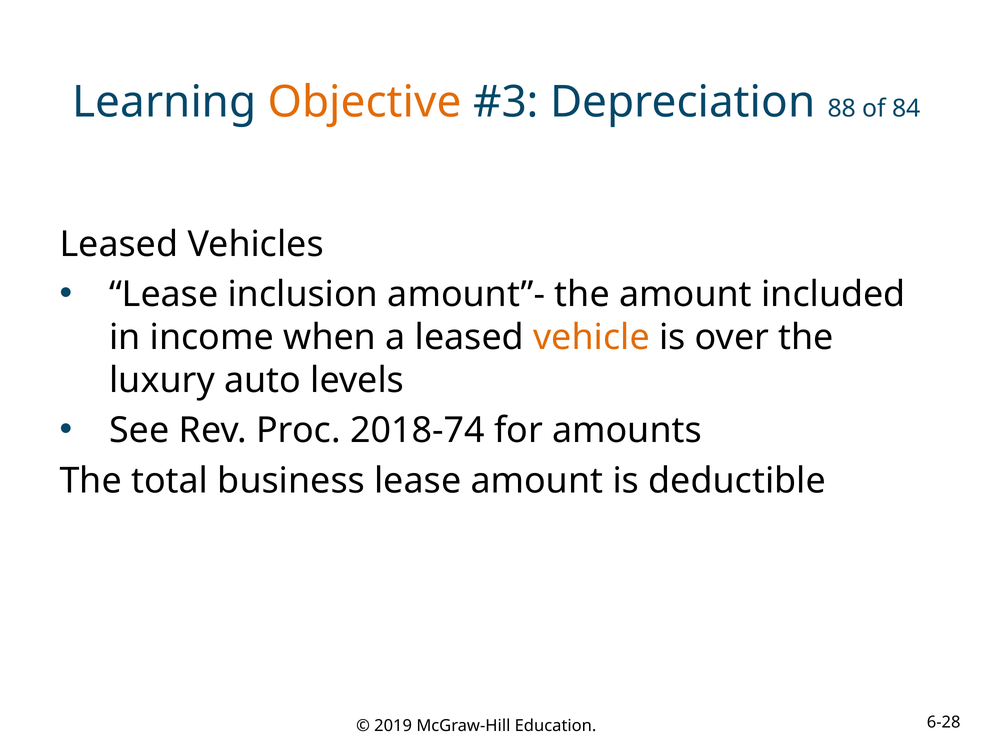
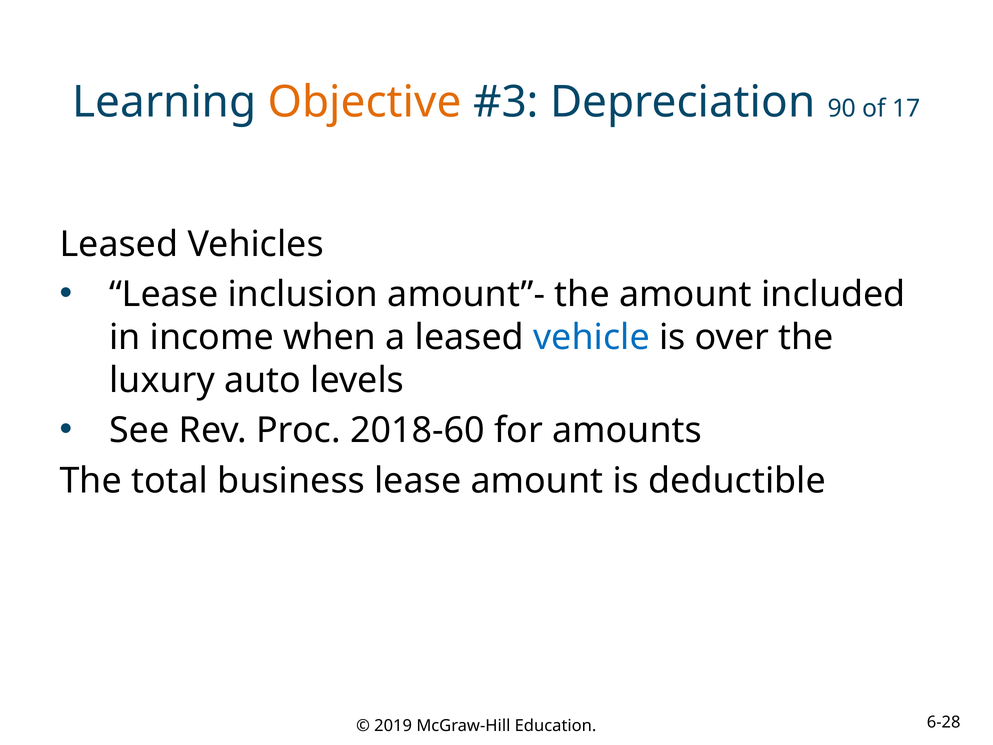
88: 88 -> 90 (842, 109)
84: 84 -> 17 (906, 109)
vehicle colour: orange -> blue (591, 337)
2018-74: 2018-74 -> 2018-60 (417, 430)
